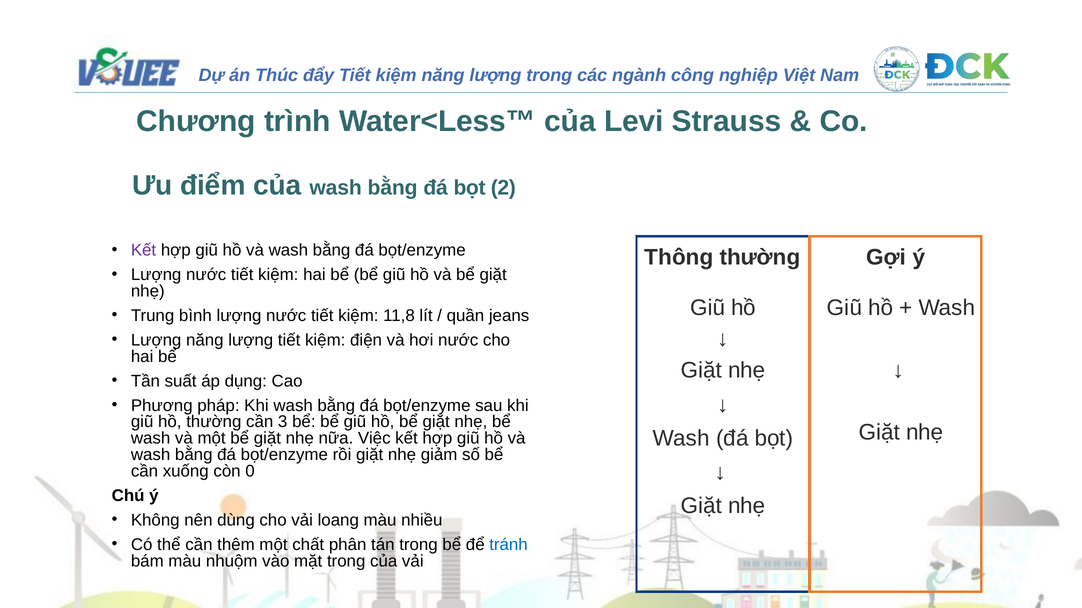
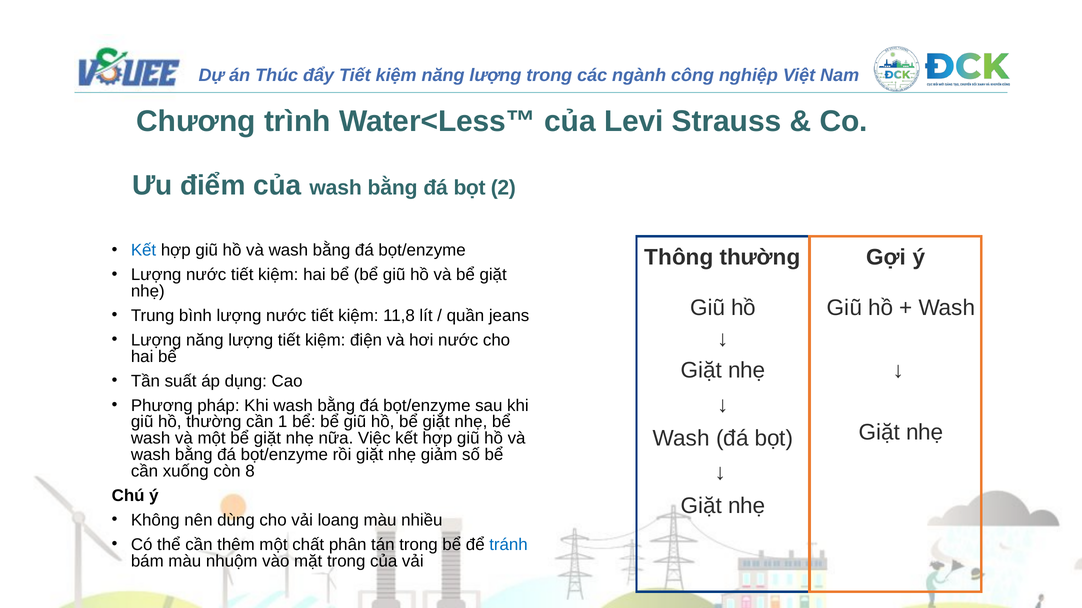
Kết colour: purple -> blue (144, 251)
3: 3 -> 1 (283, 422)
0: 0 -> 8 (250, 472)
